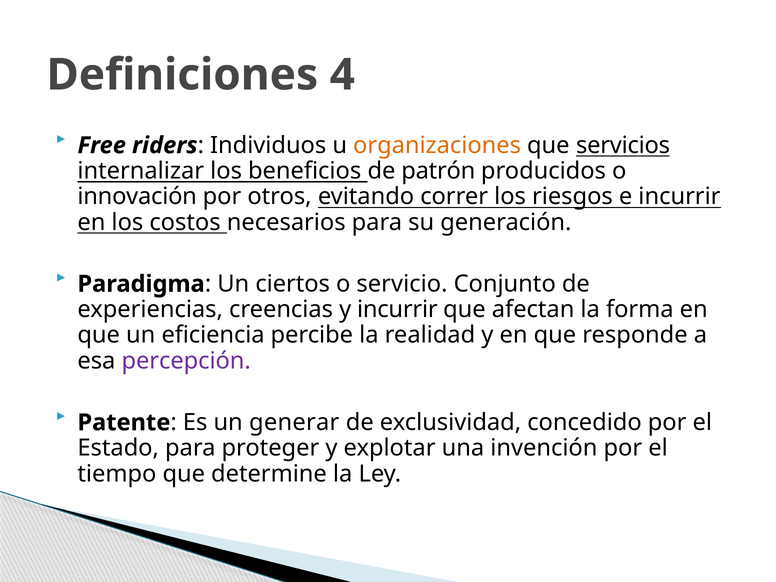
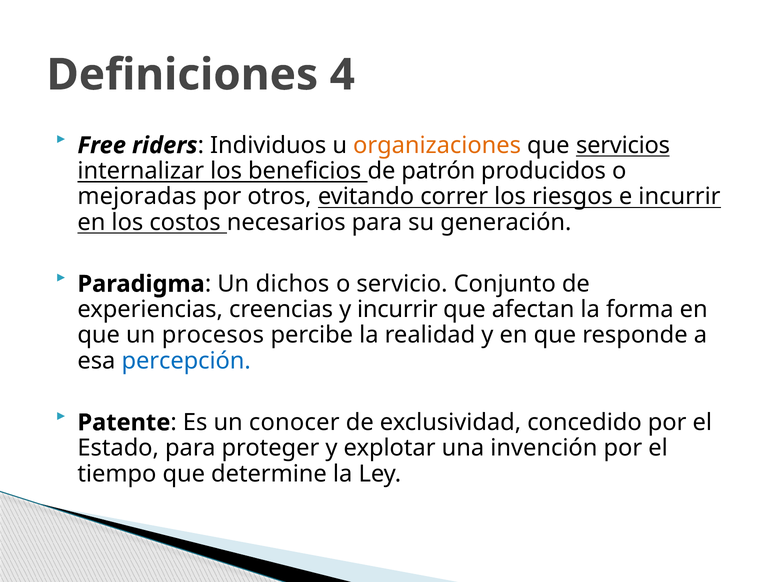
innovación: innovación -> mejoradas (137, 197)
ciertos: ciertos -> dichos (293, 284)
eficiencia: eficiencia -> procesos (213, 335)
percepción colour: purple -> blue (186, 361)
generar: generar -> conocer (294, 423)
